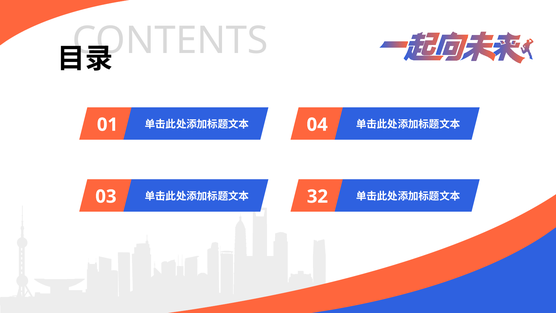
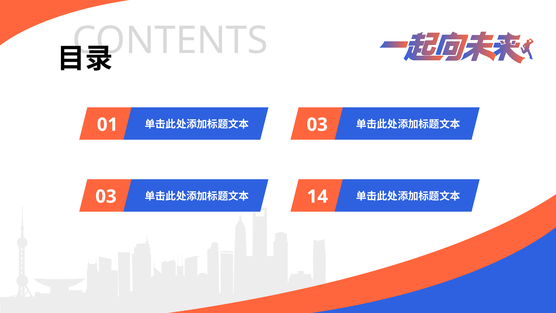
04: 04 -> 03 (317, 125)
32: 32 -> 14 (317, 196)
